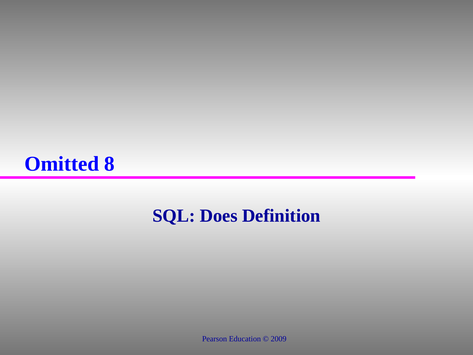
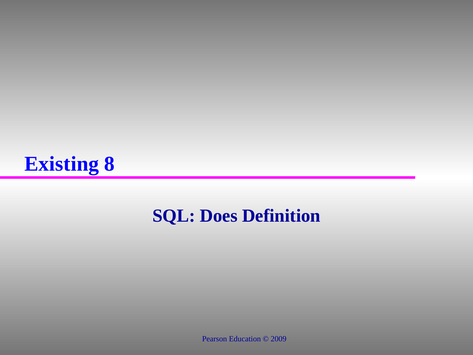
Omitted: Omitted -> Existing (62, 164)
